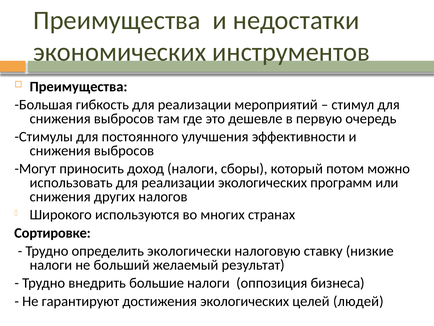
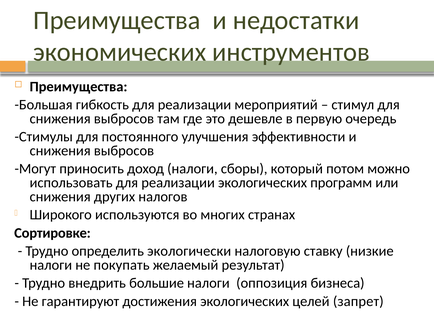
больший: больший -> покупать (122, 265)
людей: людей -> запрет (358, 301)
